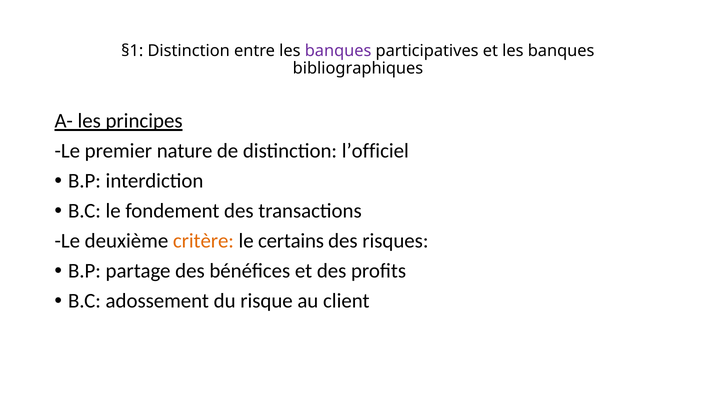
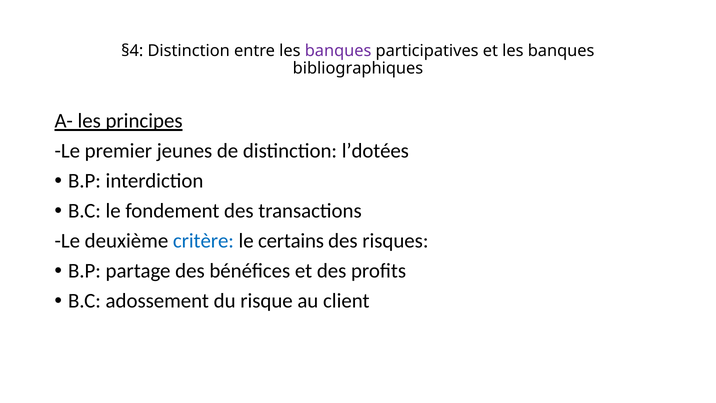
§1: §1 -> §4 (132, 51)
nature: nature -> jeunes (185, 151)
l’officiel: l’officiel -> l’dotées (375, 151)
critère colour: orange -> blue (203, 241)
